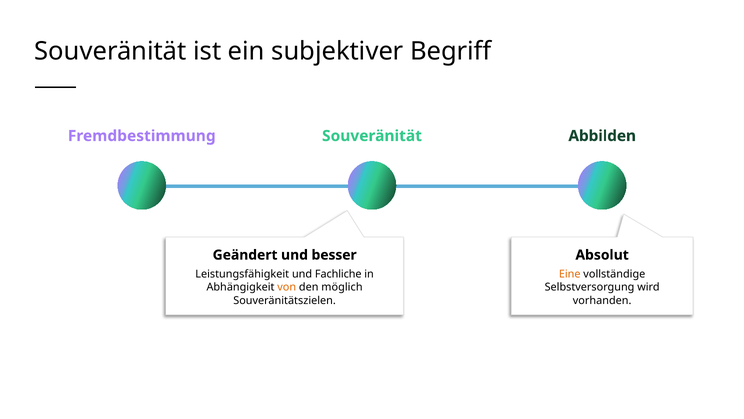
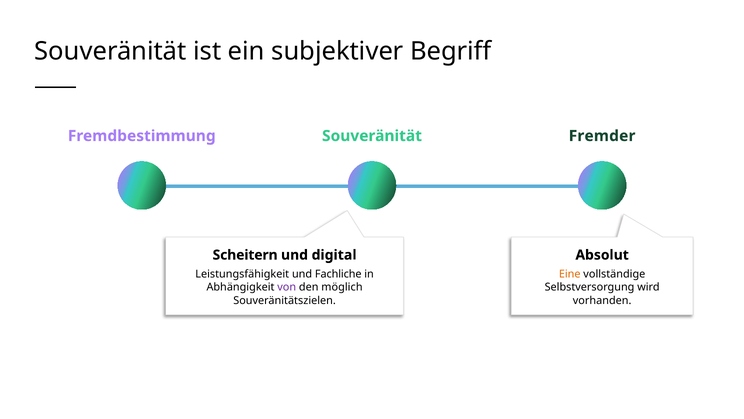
Abbilden: Abbilden -> Fremder (602, 136)
Geändert: Geändert -> Scheitern (245, 255)
besser: besser -> digital (334, 255)
von colour: orange -> purple (287, 287)
